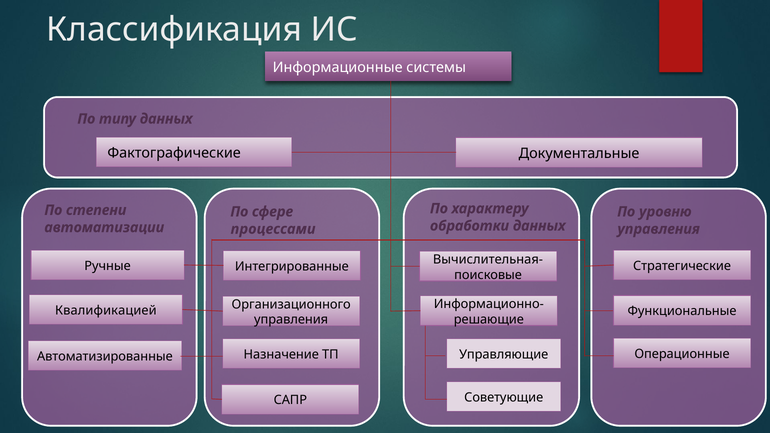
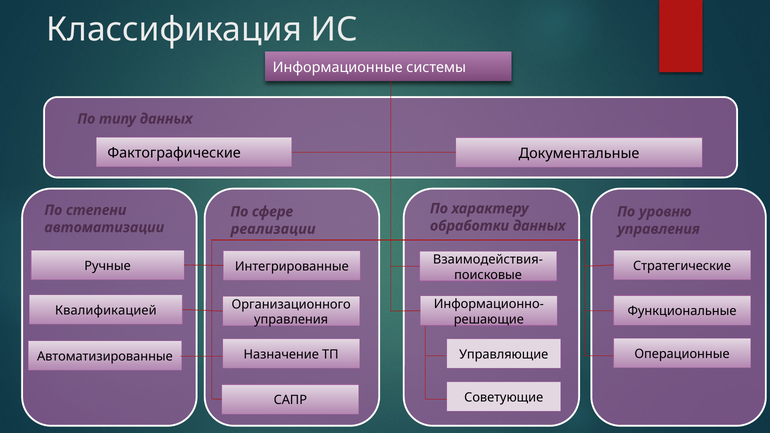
процессами: процессами -> реализации (273, 229)
Вычислительная-: Вычислительная- -> Взаимодействия- (488, 259)
